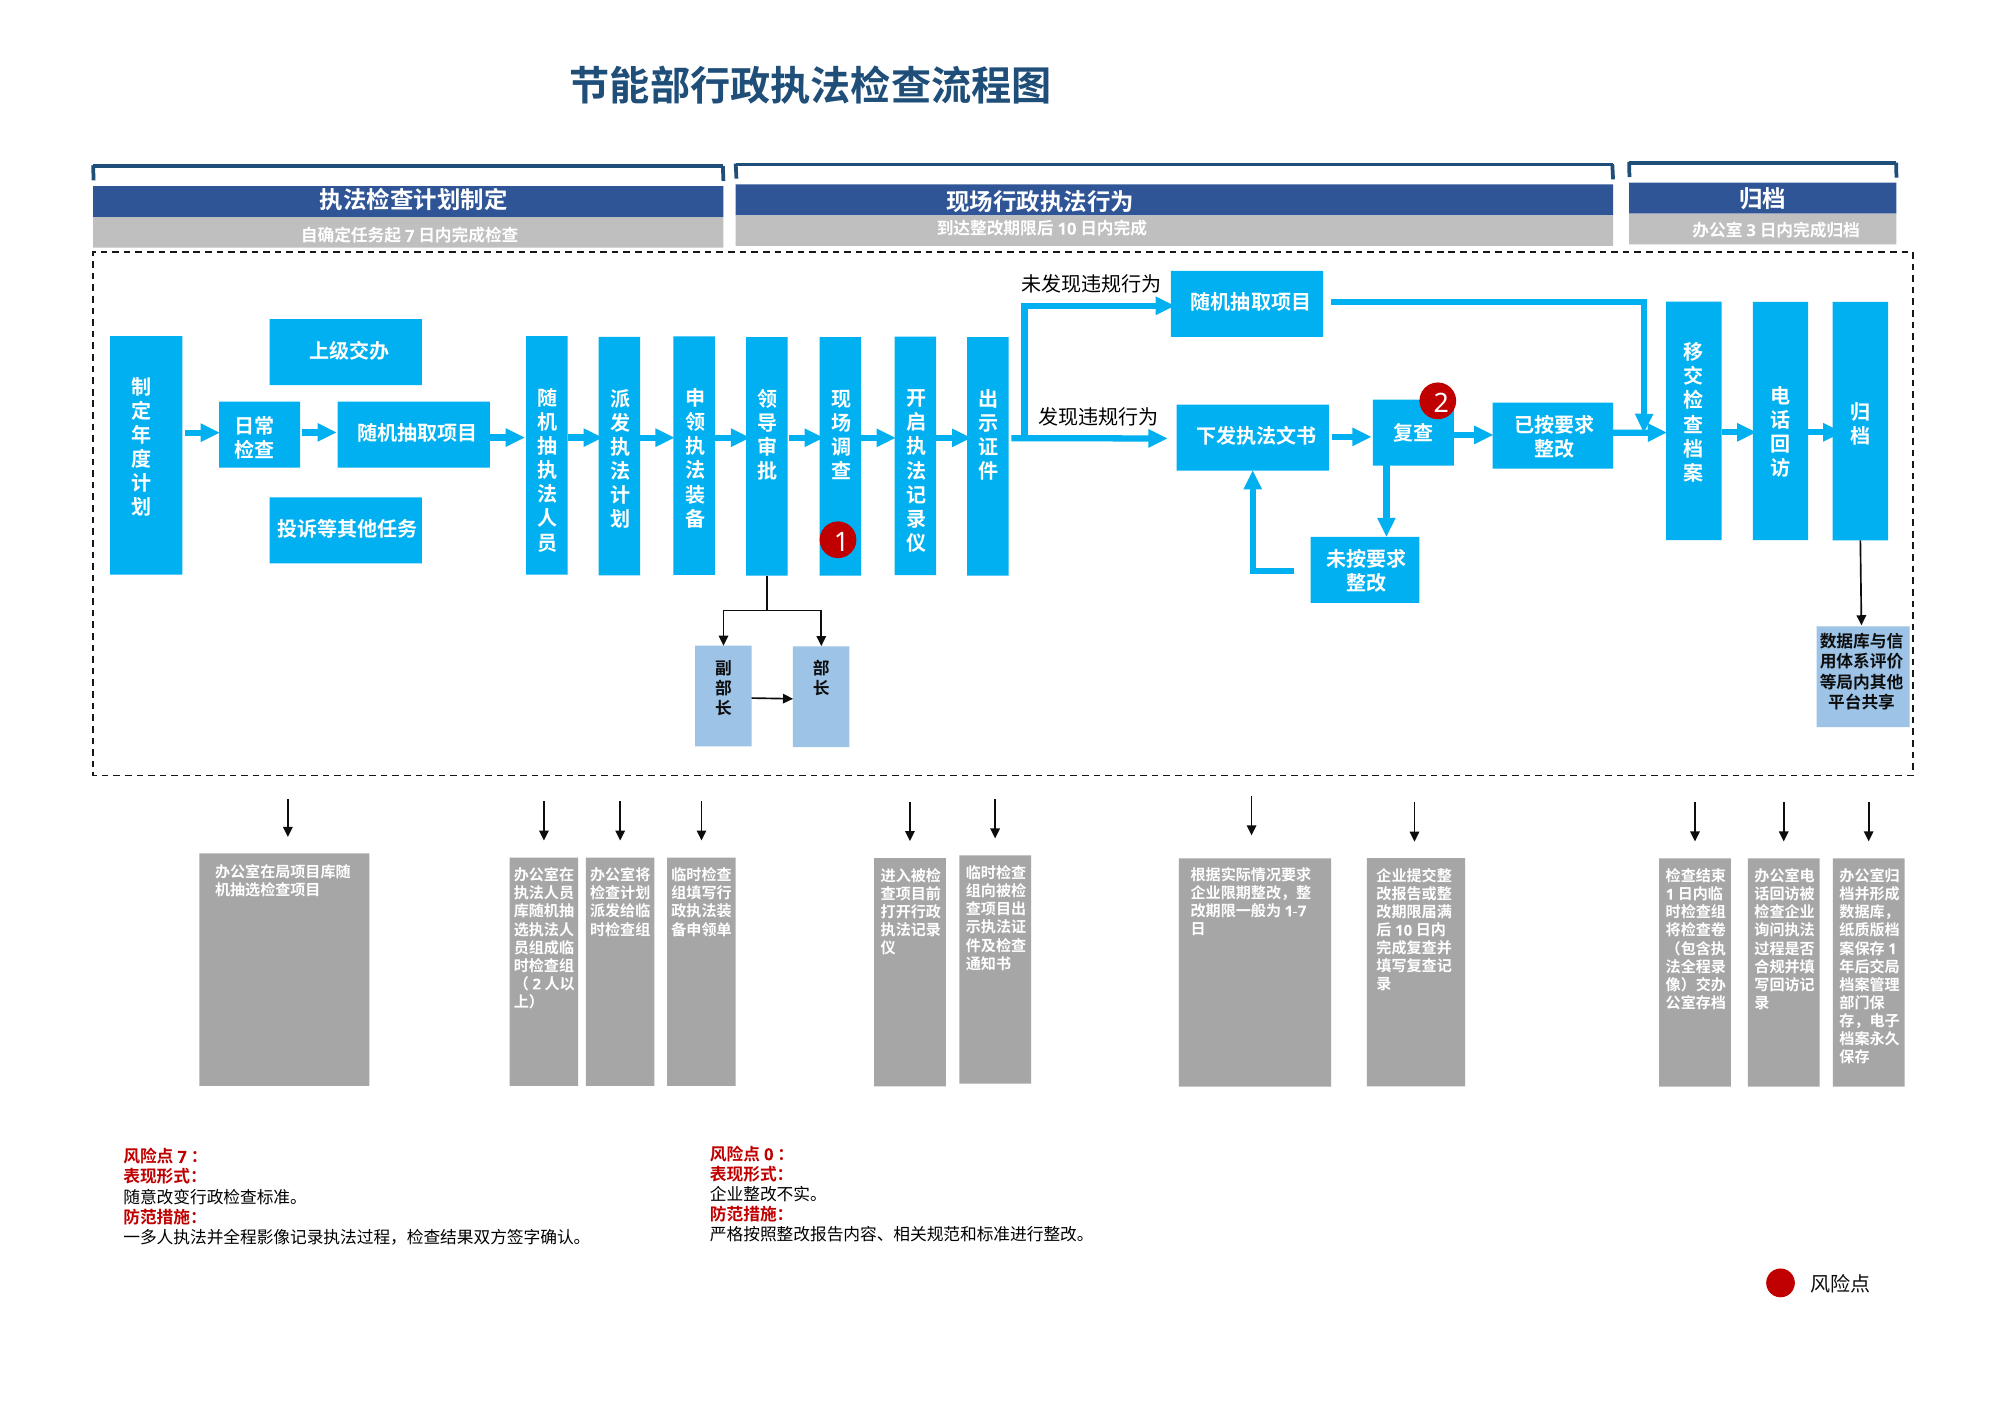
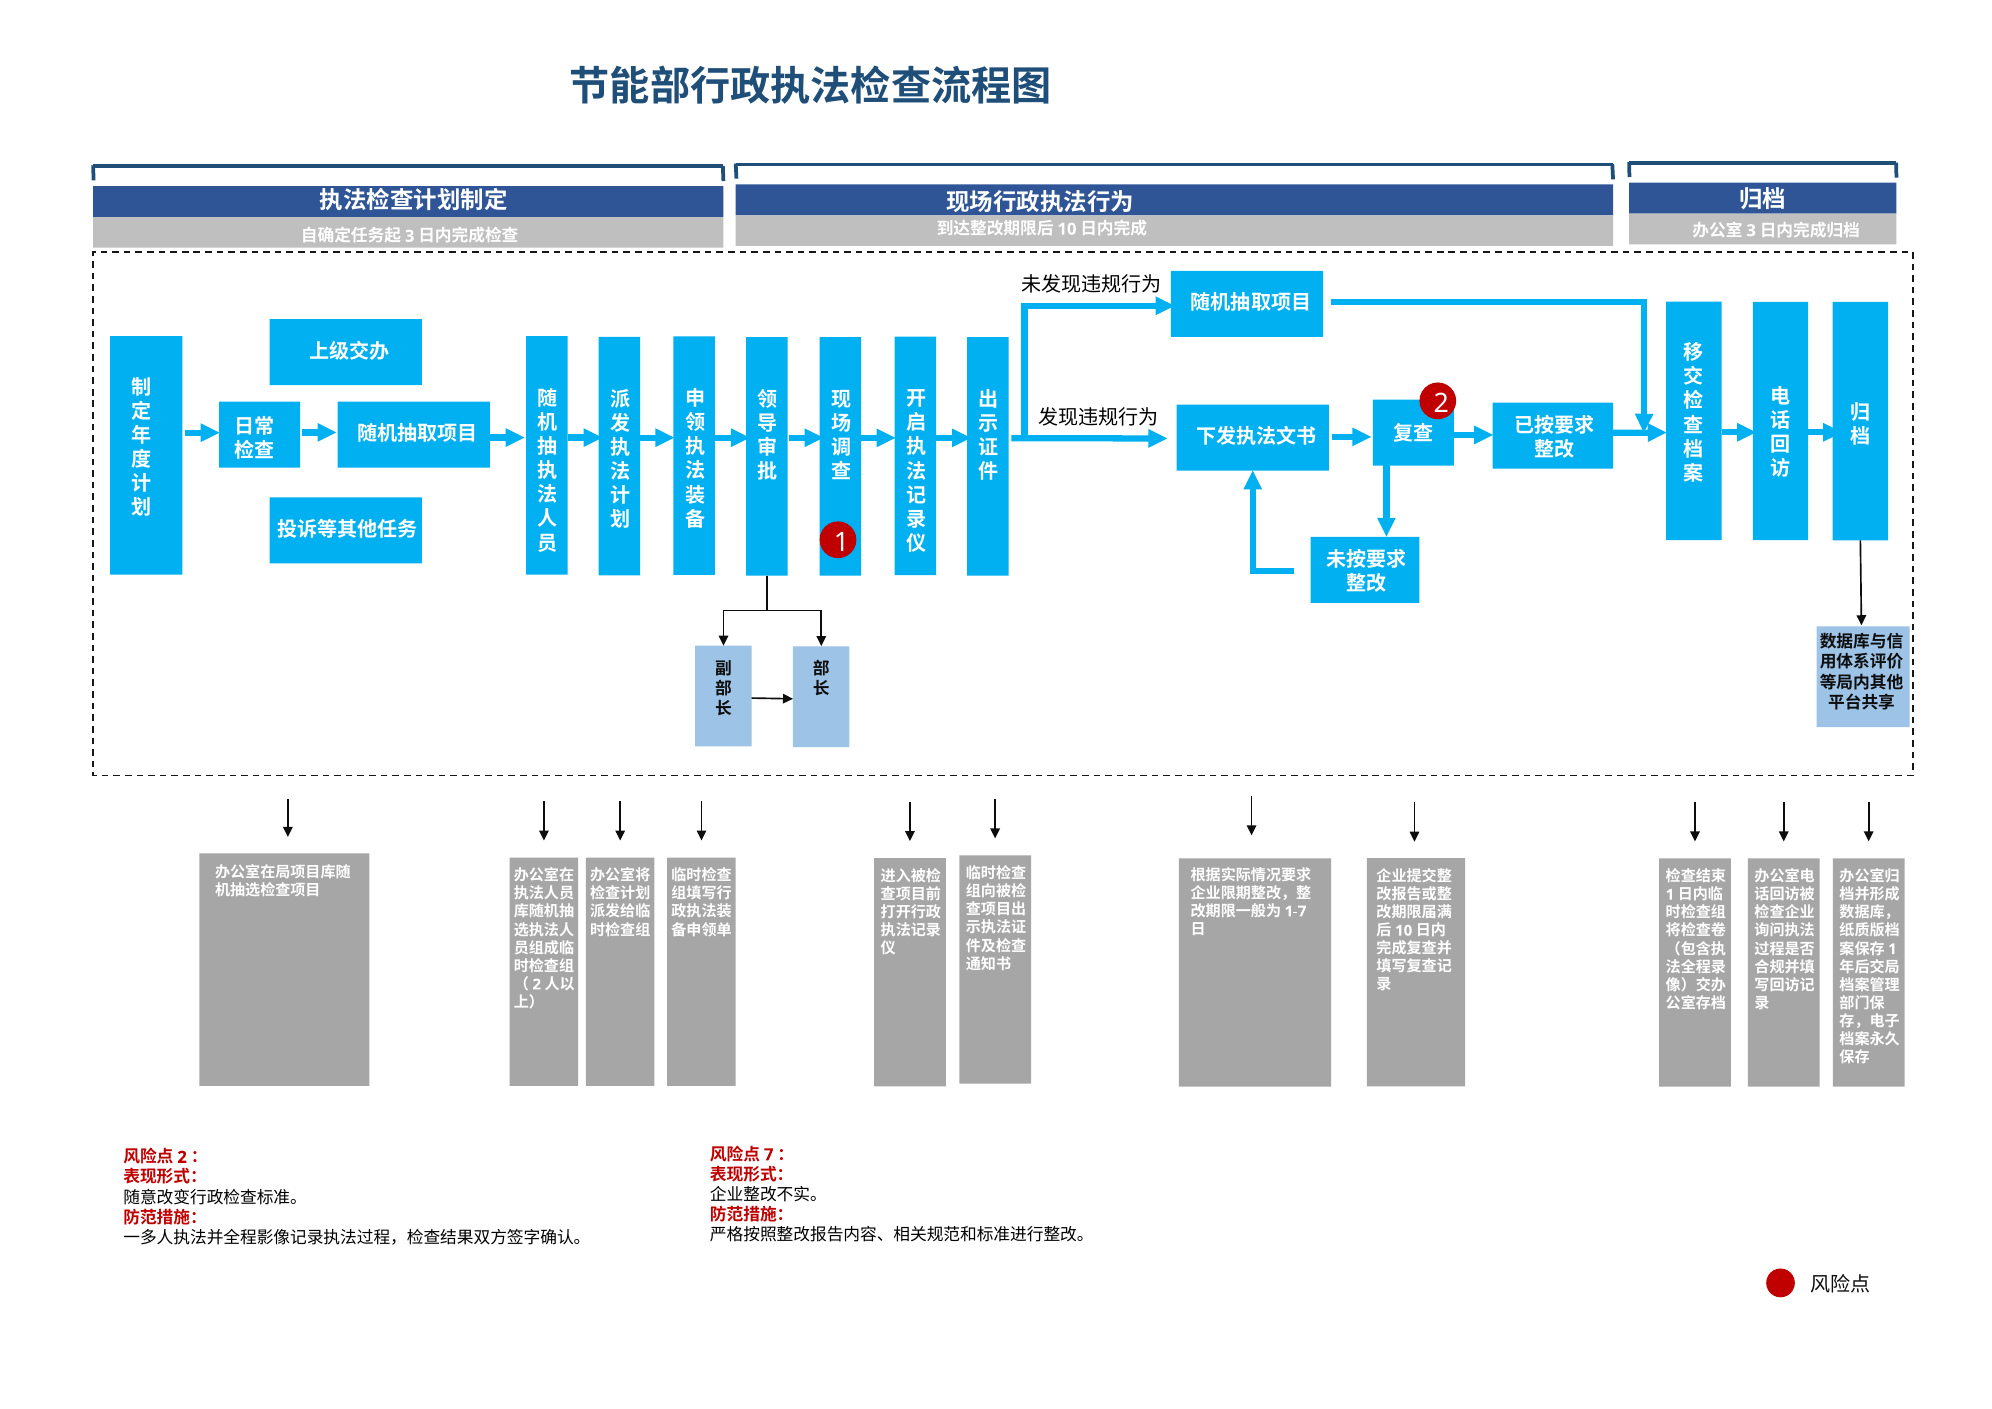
7: 7 -> 3 (410, 236)
0: 0 -> 7 (769, 1154)
7: 7 -> 2 (182, 1157)
